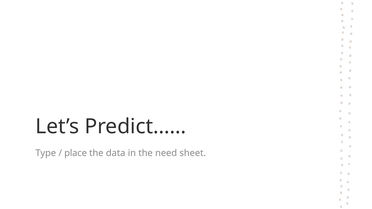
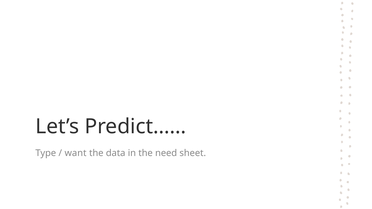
place: place -> want (76, 153)
